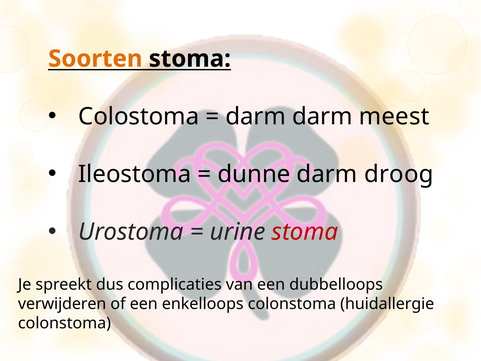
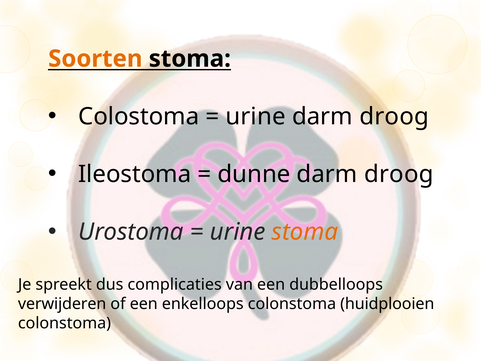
darm: darm -> urine (256, 116)
meest: meest -> droog (394, 116)
stoma colour: red -> orange (305, 232)
huidallergie: huidallergie -> huidplooien (387, 304)
